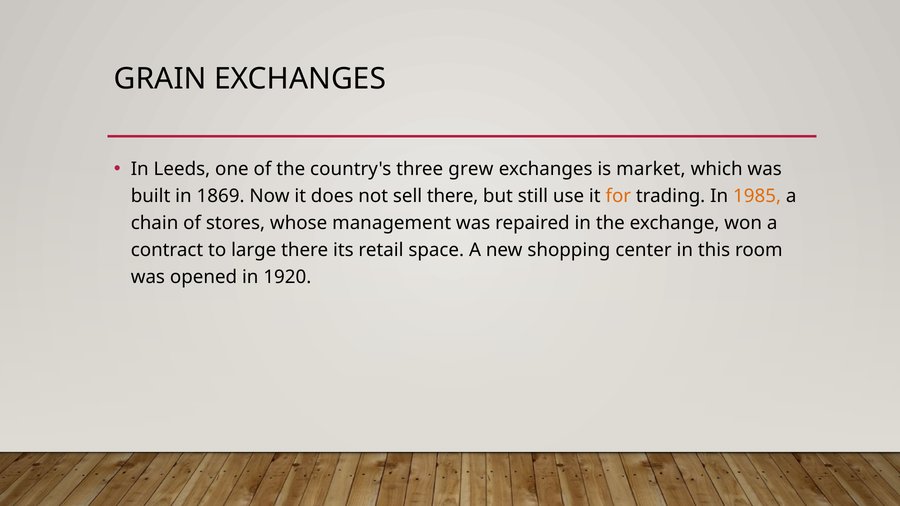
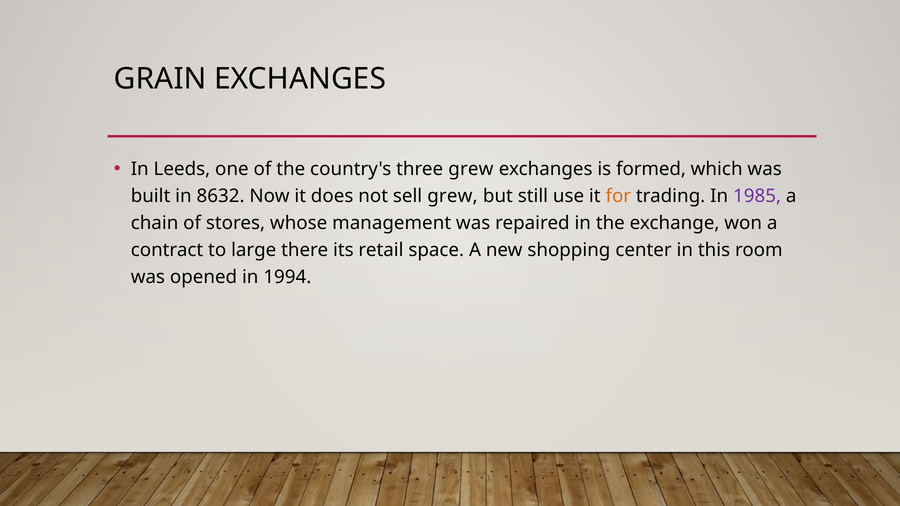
market: market -> formed (651, 169)
1869: 1869 -> 8632 (221, 196)
sell there: there -> grew (452, 196)
1985 colour: orange -> purple (757, 196)
1920: 1920 -> 1994 (287, 277)
